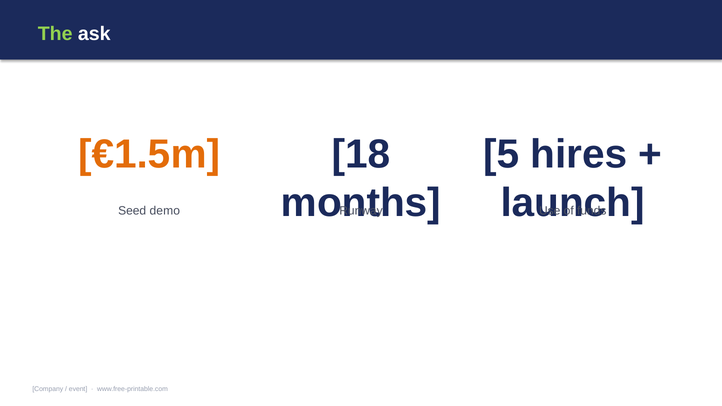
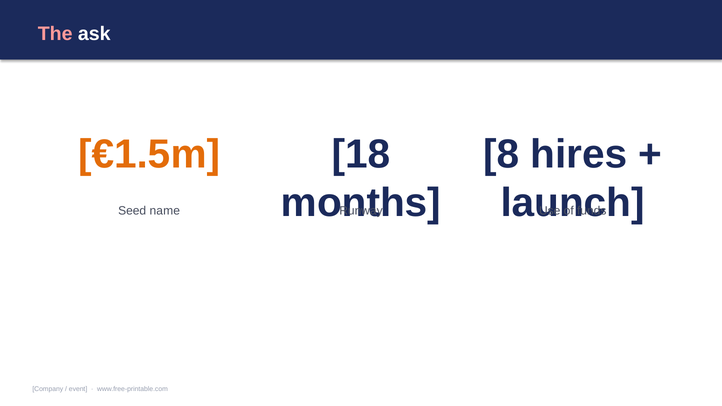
The colour: light green -> pink (55, 34)
5: 5 -> 8 (501, 154)
demo: demo -> name (165, 211)
